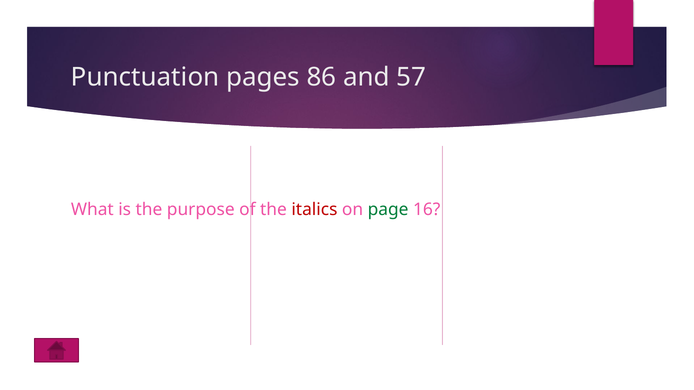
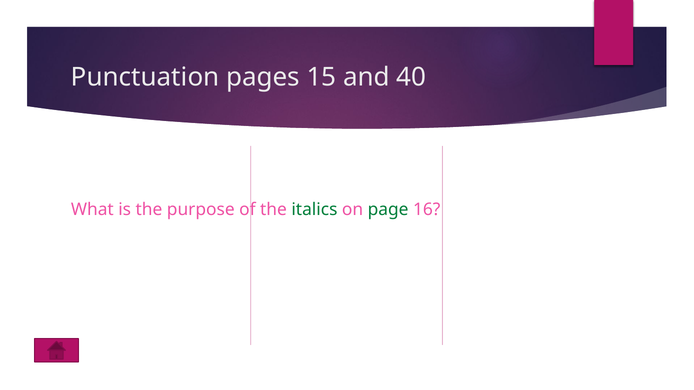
86: 86 -> 15 (321, 77)
57: 57 -> 40 (411, 77)
italics colour: red -> green (314, 210)
